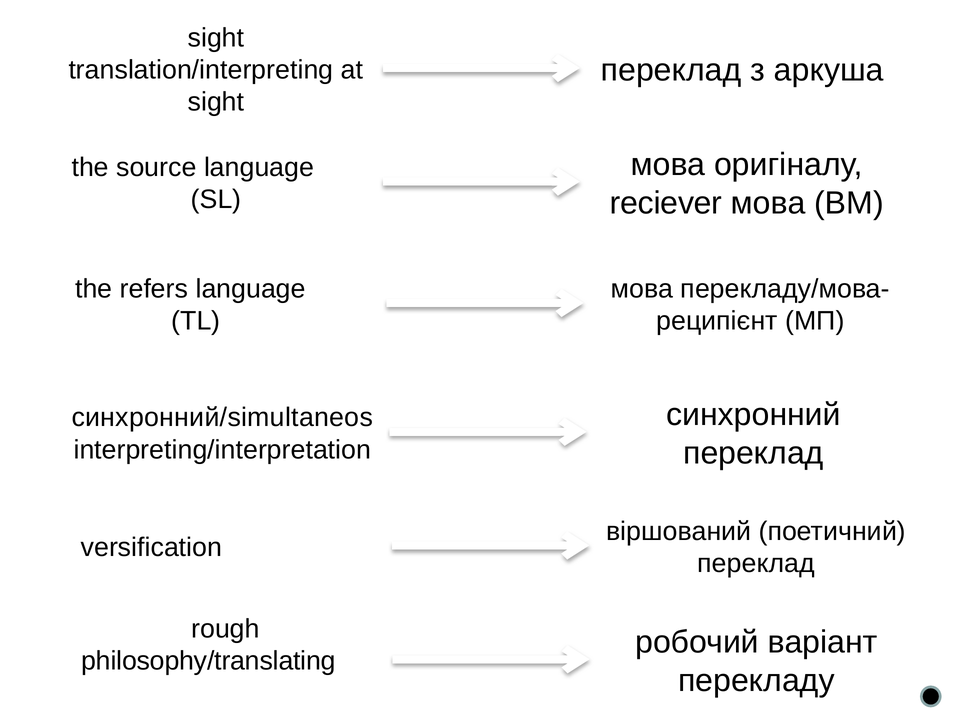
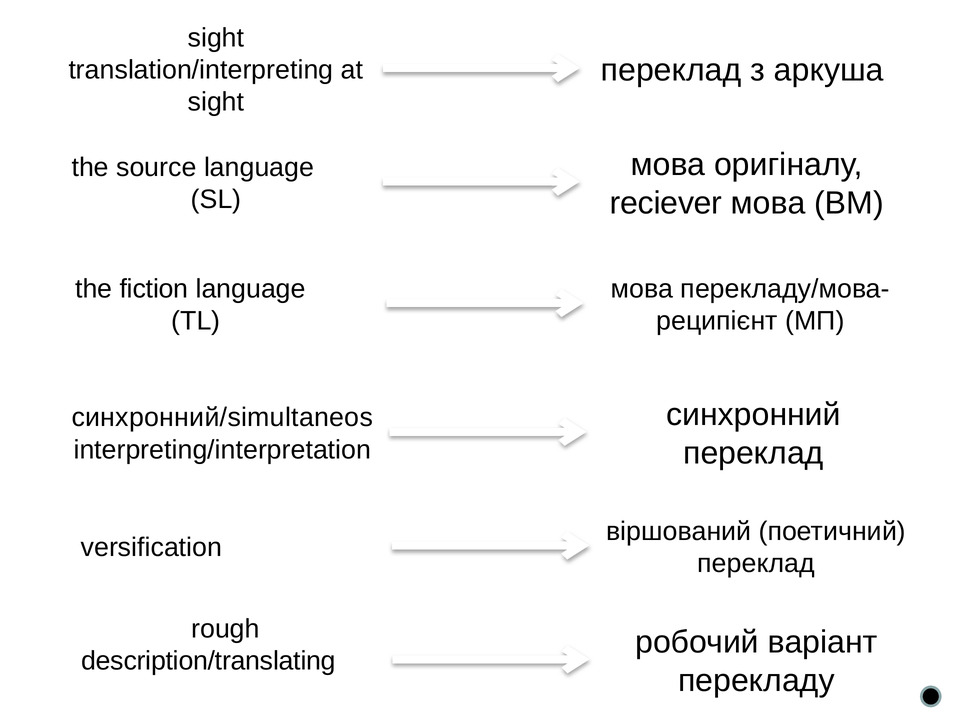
refers: refers -> fiction (154, 289)
philosophy/translating: philosophy/translating -> description/translating (208, 661)
